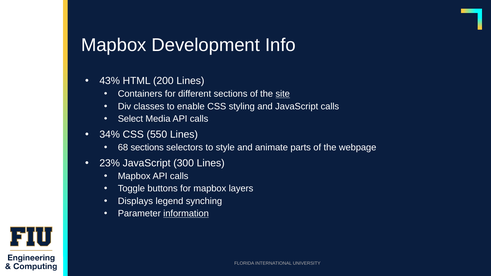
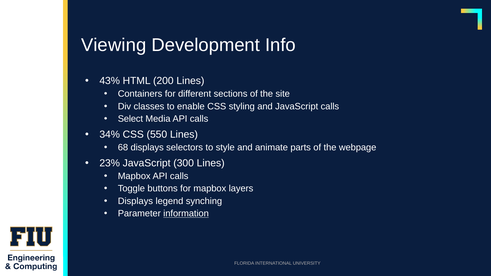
Mapbox: Mapbox -> Viewing (114, 45)
site underline: present -> none (283, 94)
68 sections: sections -> displays (147, 148)
